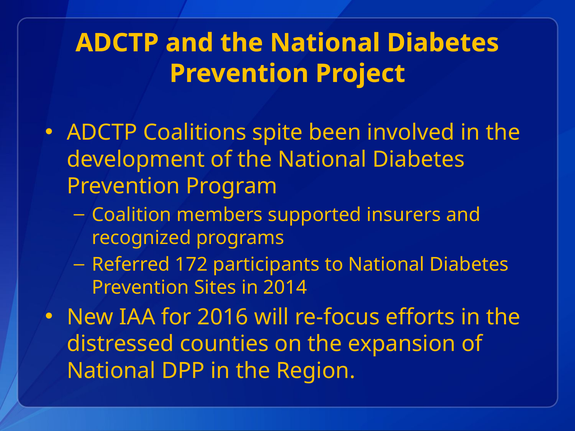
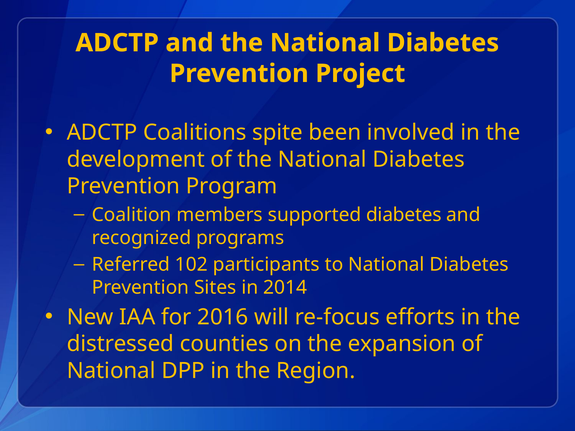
supported insurers: insurers -> diabetes (404, 215)
172: 172 -> 102 (191, 265)
